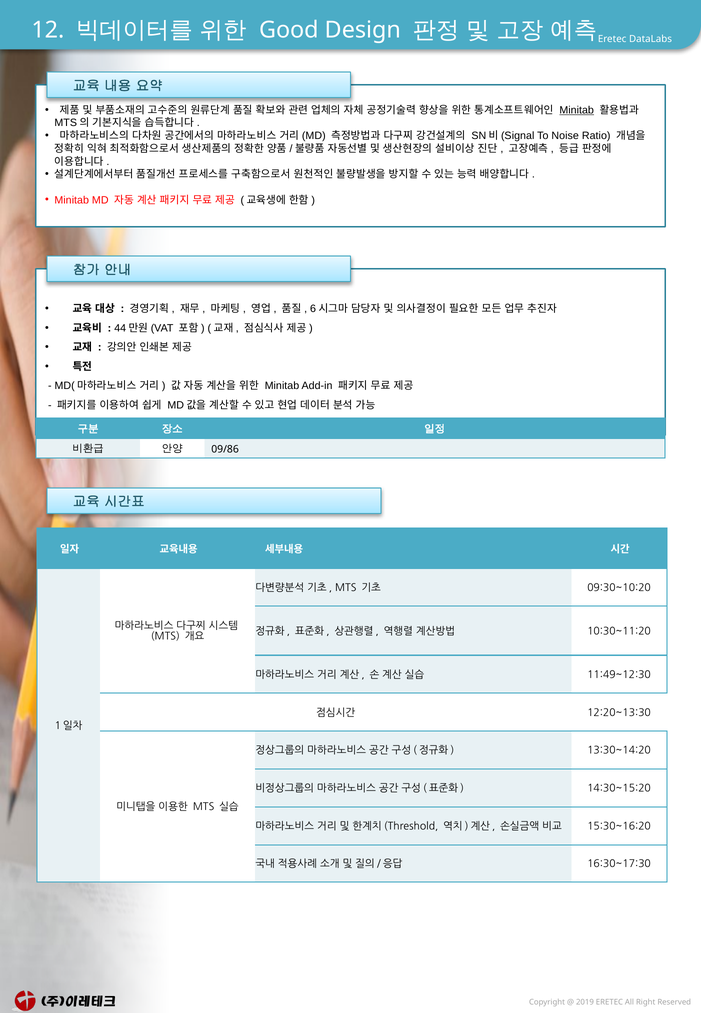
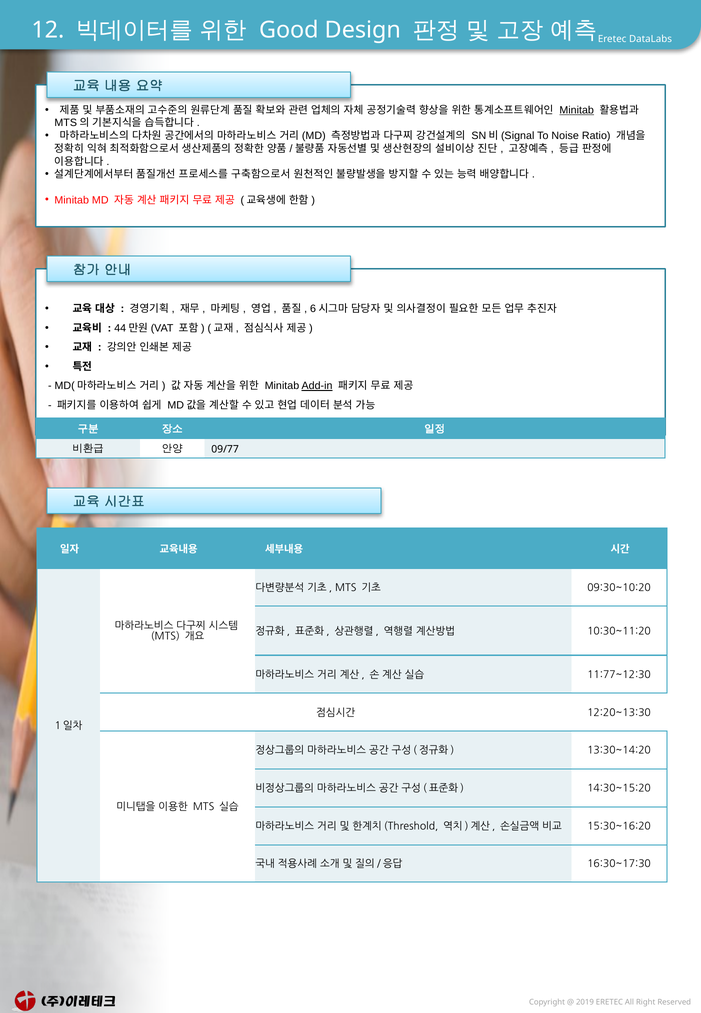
Add-in underline: none -> present (317, 386)
09/86: 09/86 -> 09/77 (225, 449)
11:49~12:30: 11:49~12:30 -> 11:77~12:30 (619, 674)
